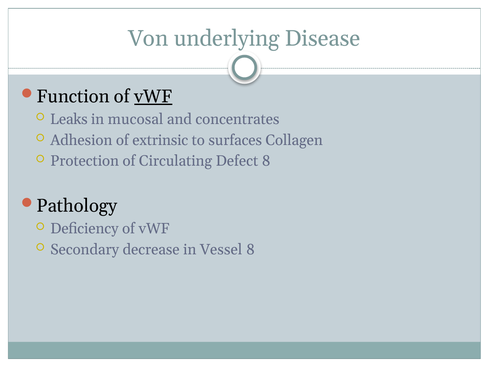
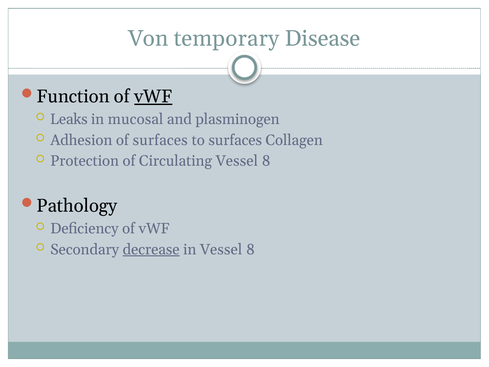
underlying: underlying -> temporary (226, 39)
concentrates: concentrates -> plasminogen (237, 119)
of extrinsic: extrinsic -> surfaces (160, 140)
Circulating Defect: Defect -> Vessel (237, 161)
decrease underline: none -> present (151, 249)
